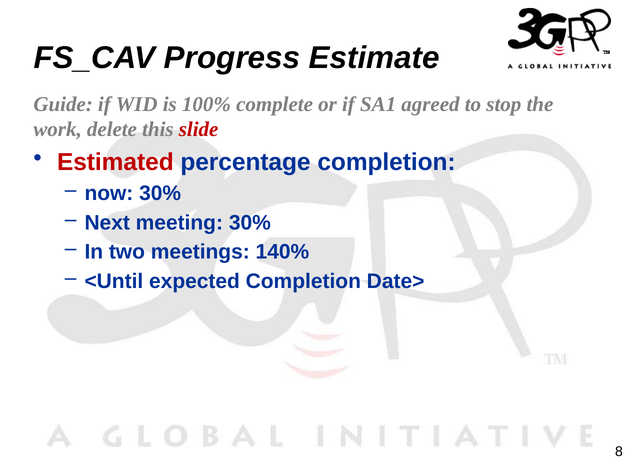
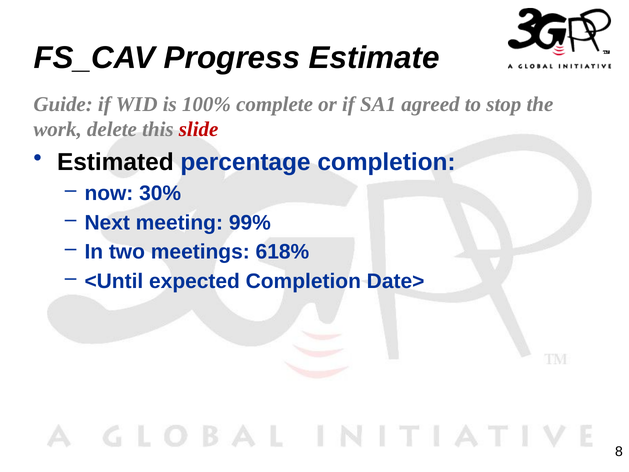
Estimated colour: red -> black (115, 162)
meeting 30%: 30% -> 99% (250, 222)
140%: 140% -> 618% (282, 252)
